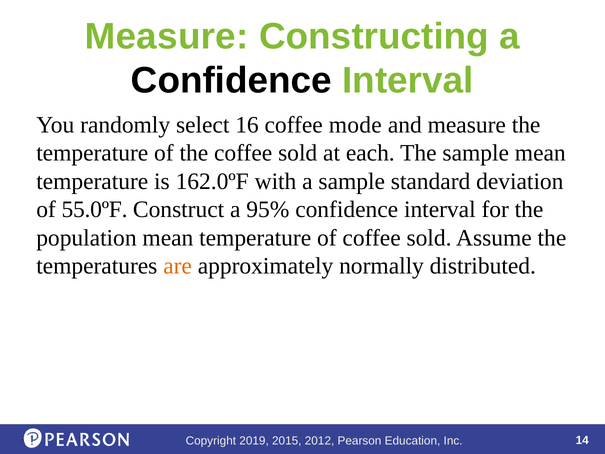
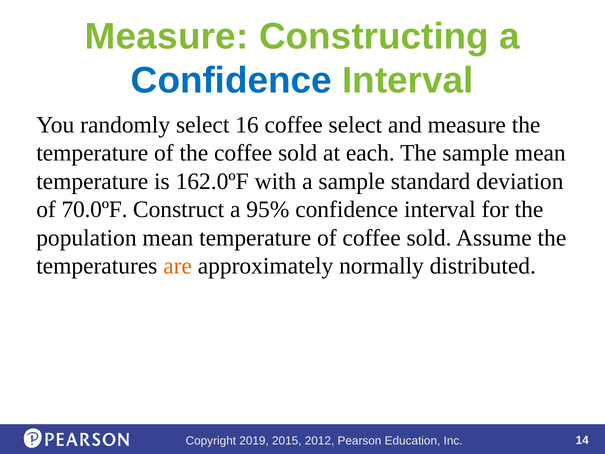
Confidence colour: black -> blue (231, 81)
coffee mode: mode -> select (355, 125)
55.0ºF: 55.0ºF -> 70.0ºF (95, 209)
